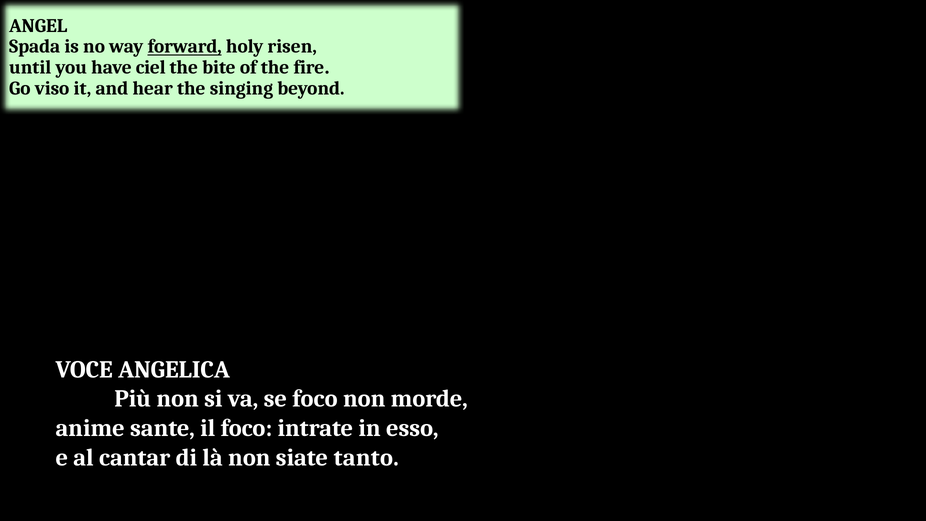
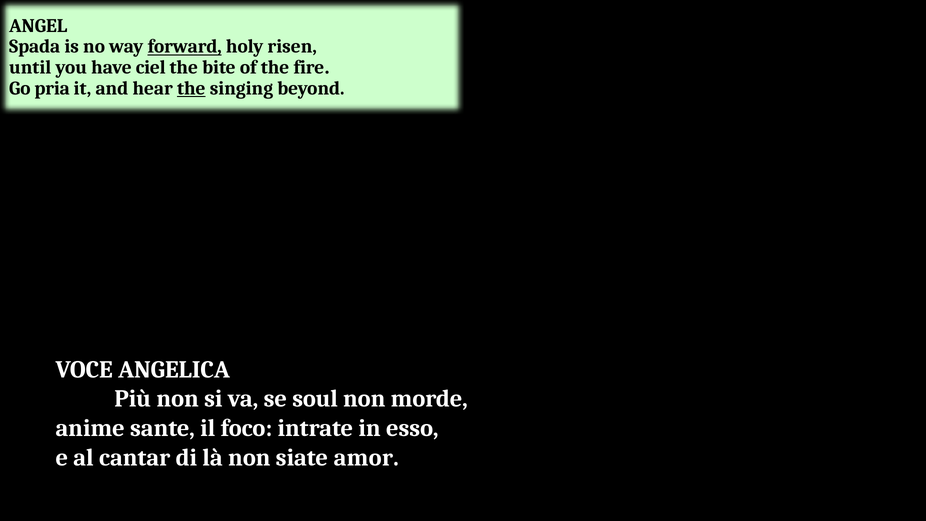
viso: viso -> pria (52, 88)
the underline: none -> present (191, 88)
se foco: foco -> soul (315, 399)
tanto: tanto -> amor (366, 457)
